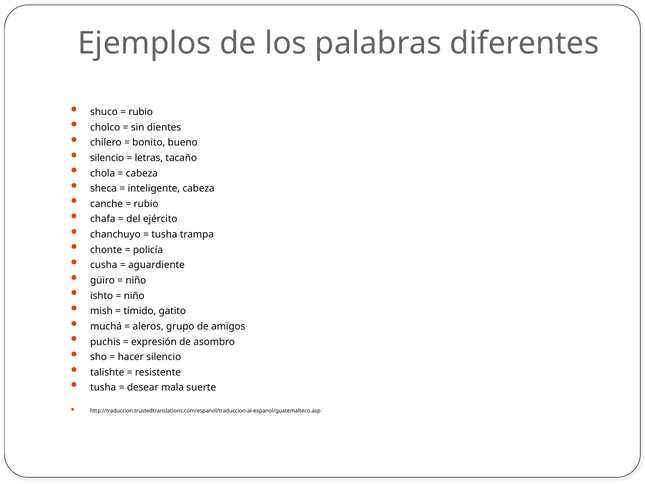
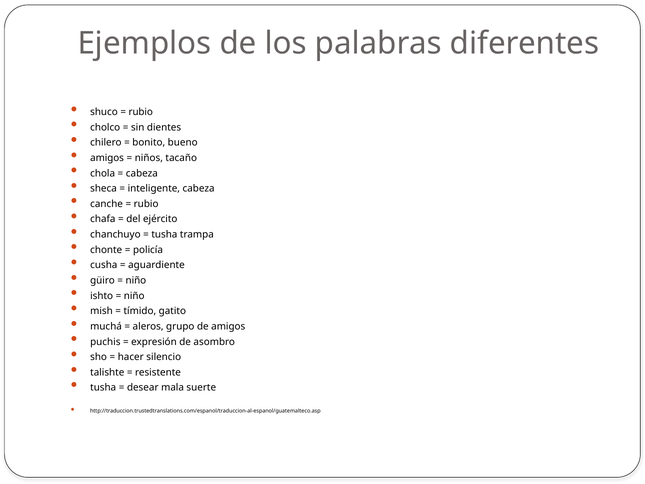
silencio: silencio -> amigos (107, 158)
letras: letras -> niños (149, 158)
